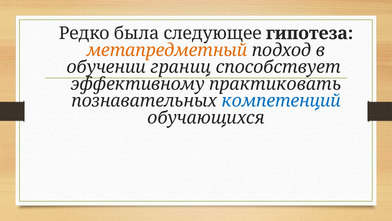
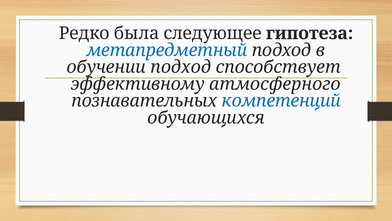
метапредметный colour: orange -> blue (167, 50)
обучении границ: границ -> подход (181, 67)
практиковать: практиковать -> атмосферного (275, 84)
